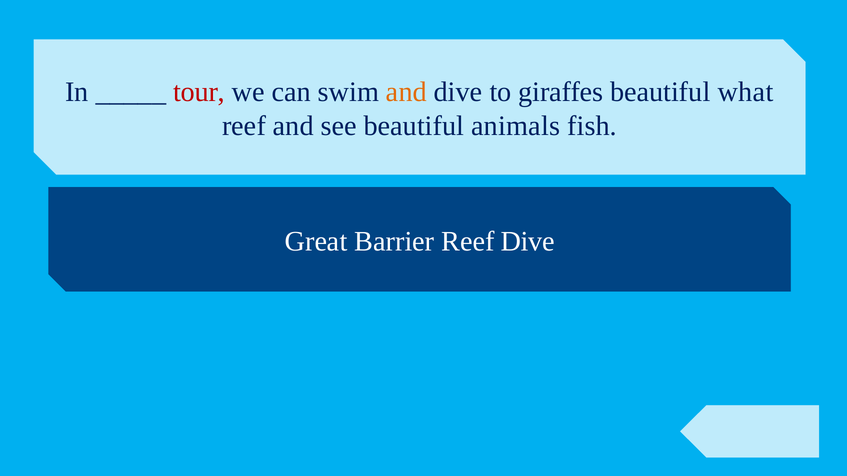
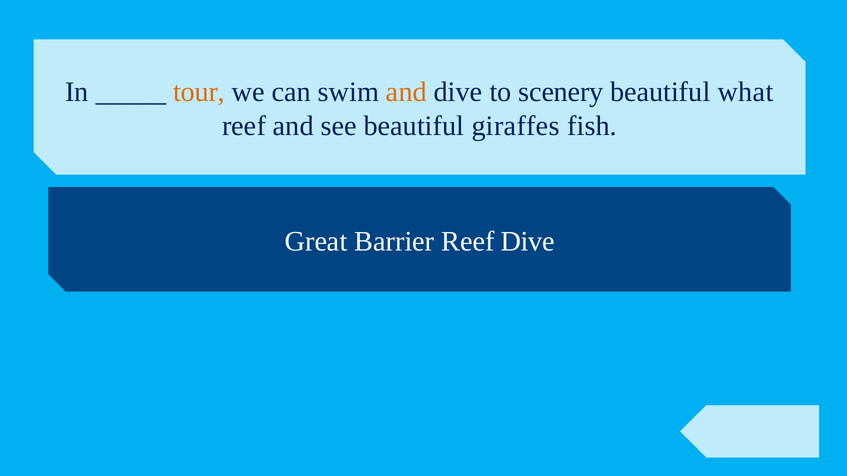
tour colour: red -> orange (199, 92)
giraffes: giraffes -> scenery (561, 92)
animals: animals -> giraffes (516, 126)
